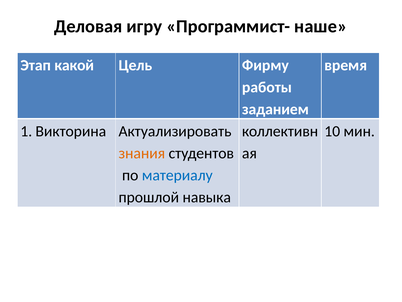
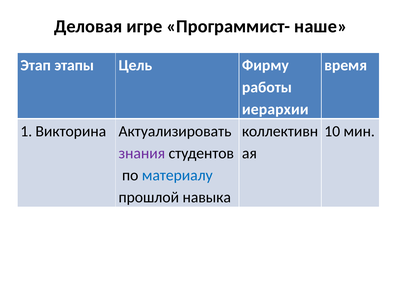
игру: игру -> игре (144, 26)
какой: какой -> этапы (74, 65)
заданием: заданием -> иерархии (275, 109)
знания colour: orange -> purple (142, 153)
